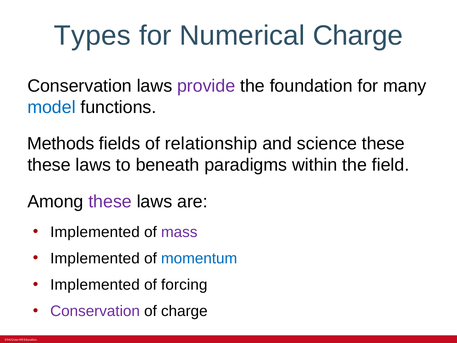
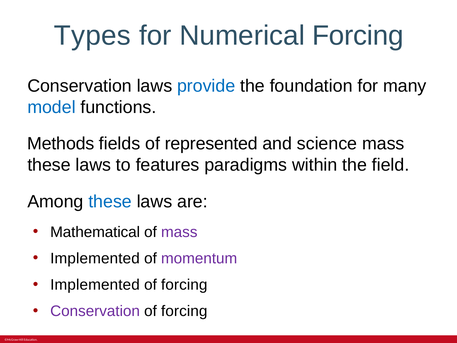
Numerical Charge: Charge -> Forcing (358, 35)
provide colour: purple -> blue (206, 86)
relationship: relationship -> represented (211, 144)
science these: these -> mass (383, 144)
beneath: beneath -> features (168, 165)
these colour: purple -> blue (110, 202)
Implemented: Implemented -> Mathematical (95, 232)
momentum colour: blue -> purple (199, 258)
charge: charge -> forcing (184, 311)
